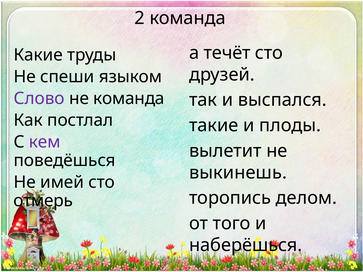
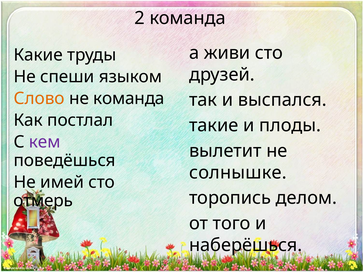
течёт: течёт -> живи (227, 53)
Слово colour: purple -> orange (39, 99)
выкинешь: выкинешь -> солнышке (238, 173)
